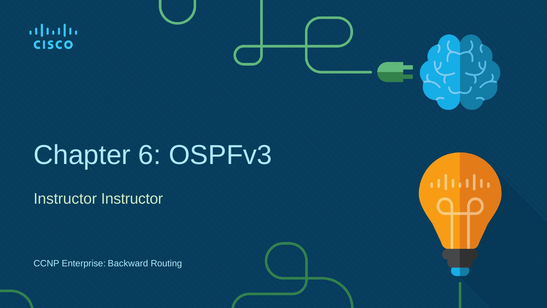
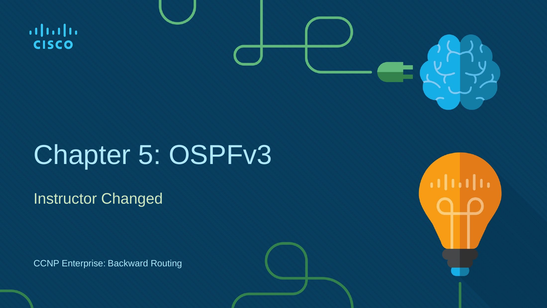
6: 6 -> 5 (150, 155)
Instructor Instructor: Instructor -> Changed (132, 199)
